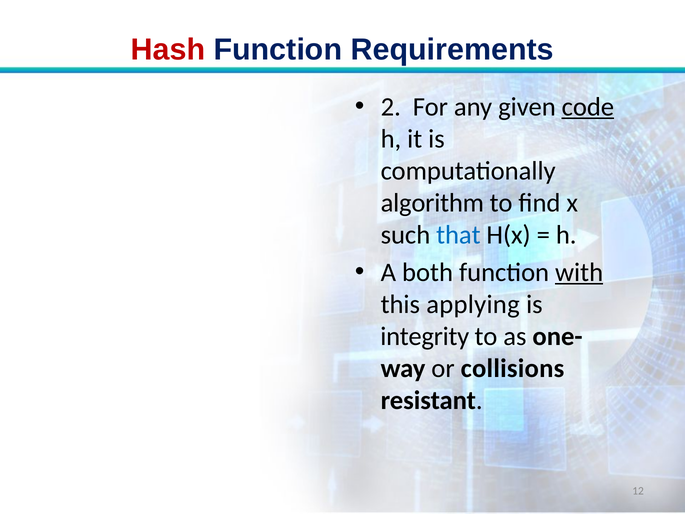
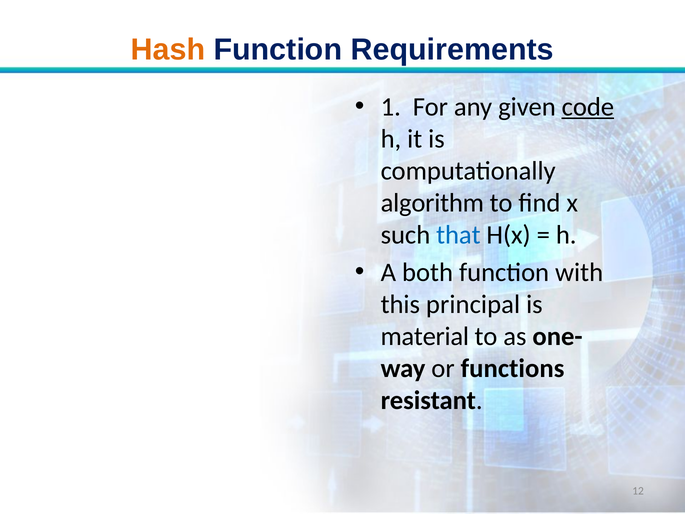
Hash colour: red -> orange (168, 50)
2: 2 -> 1 (391, 107)
with underline: present -> none (579, 272)
applying: applying -> principal (473, 304)
integrity: integrity -> material (425, 336)
collisions: collisions -> functions (513, 368)
